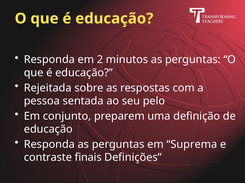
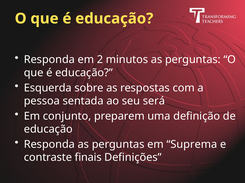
Rejeitada: Rejeitada -> Esquerda (48, 88)
pelo: pelo -> será (154, 101)
